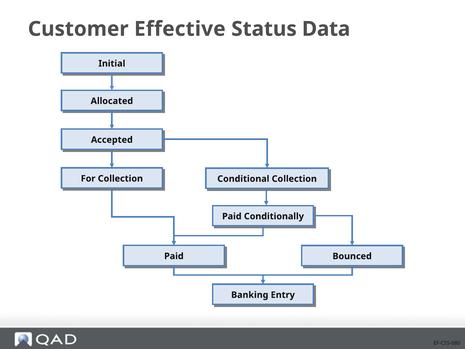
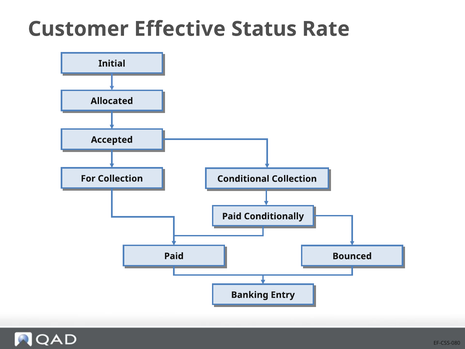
Data: Data -> Rate (326, 29)
